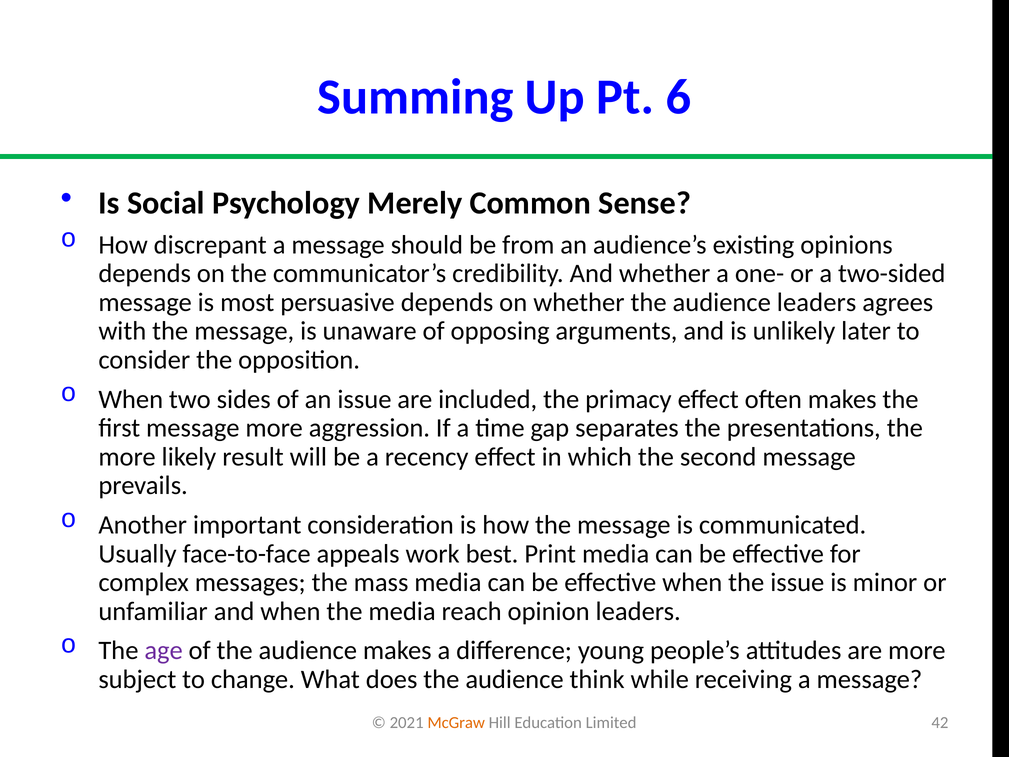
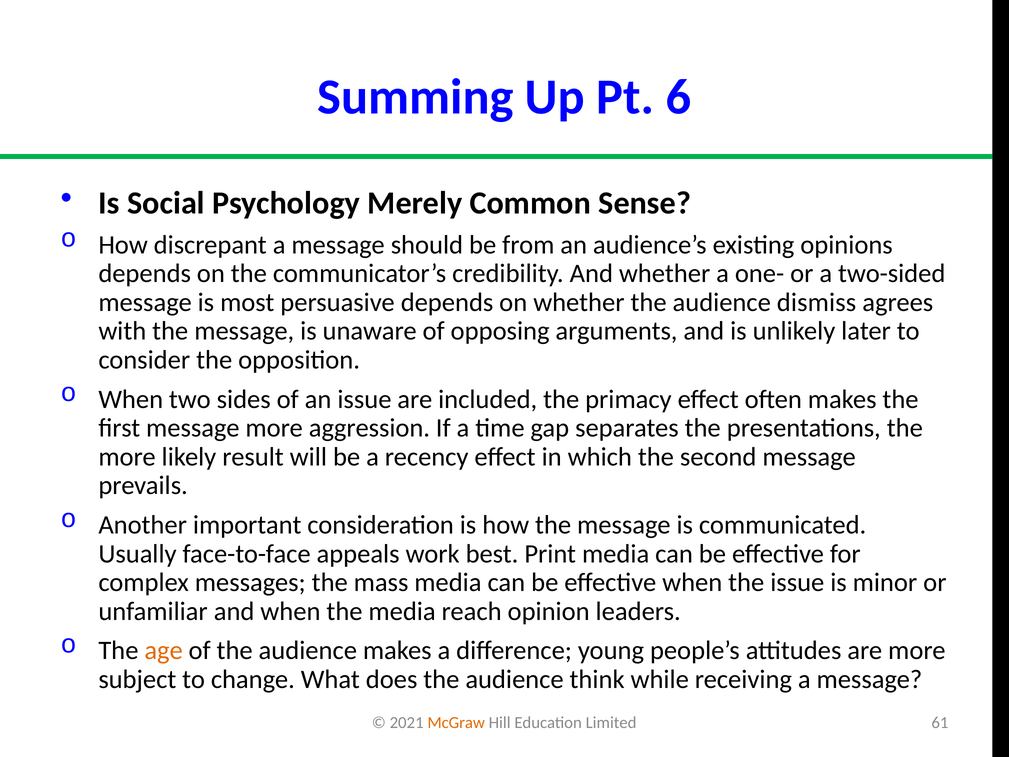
audience leaders: leaders -> dismiss (817, 302)
age colour: purple -> orange (164, 650)
42: 42 -> 61 (940, 723)
